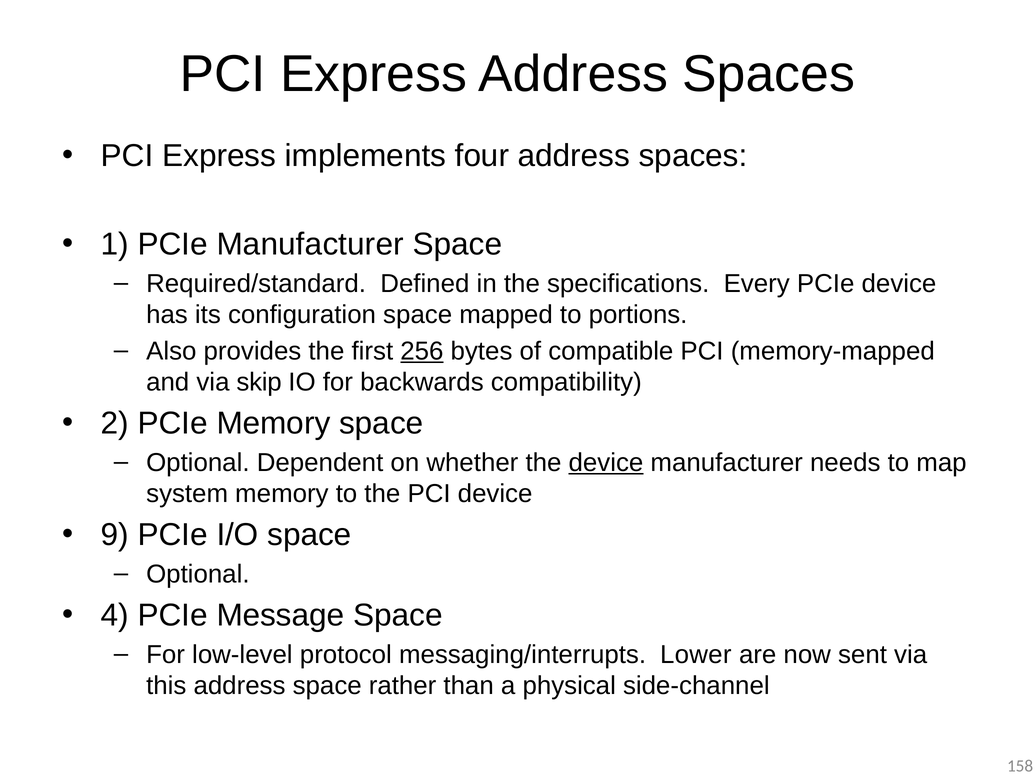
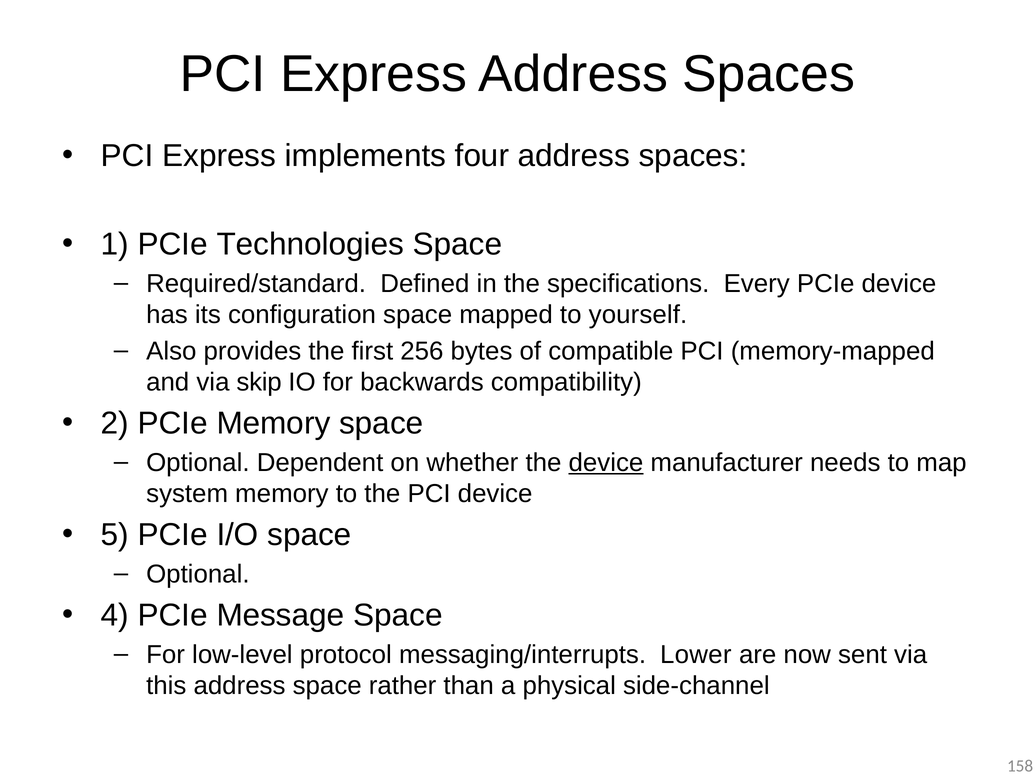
PCIe Manufacturer: Manufacturer -> Technologies (310, 244)
portions: portions -> yourself (638, 314)
256 underline: present -> none (422, 351)
9: 9 -> 5 (115, 534)
